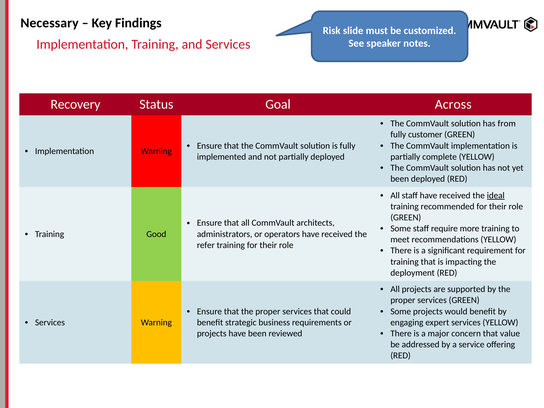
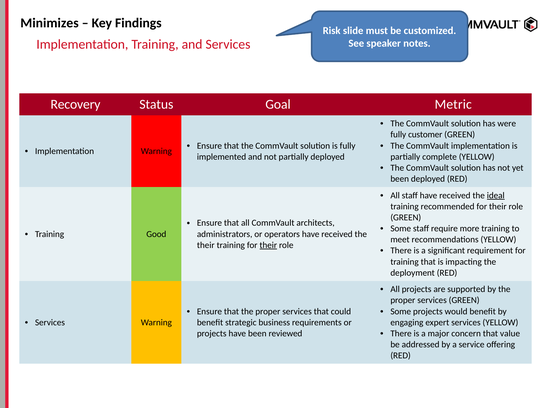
Necessary: Necessary -> Minimizes (50, 23)
Across: Across -> Metric (453, 104)
from: from -> were (507, 124)
refer: refer -> their (206, 245)
their underline: none -> present (268, 245)
